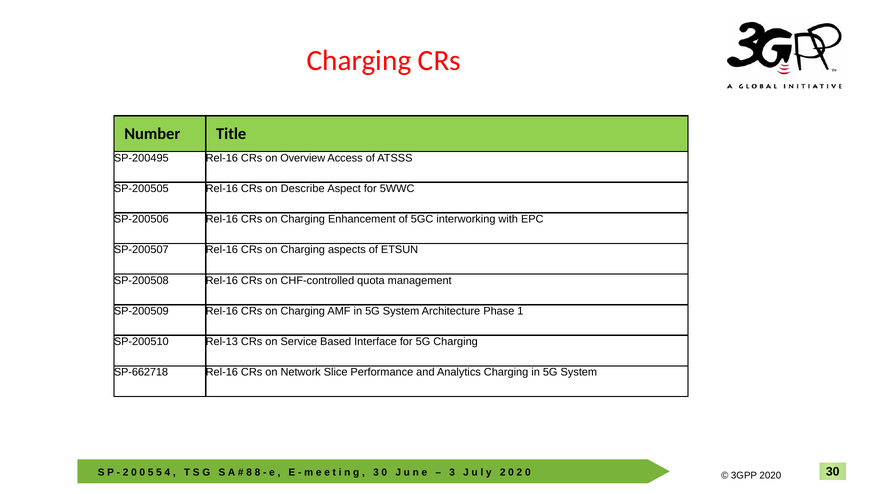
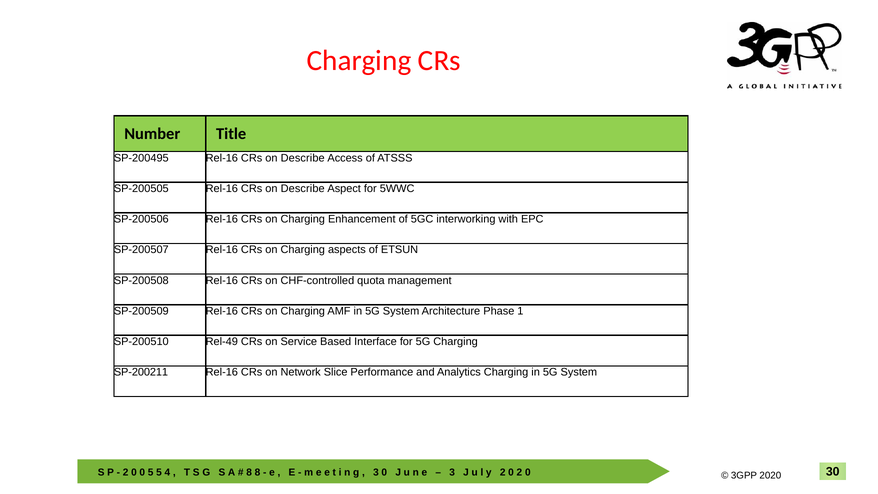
Overview: Overview -> Describe (303, 158)
Rel-13: Rel-13 -> Rel-49 (222, 342)
SP-662718: SP-662718 -> SP-200211 (141, 372)
